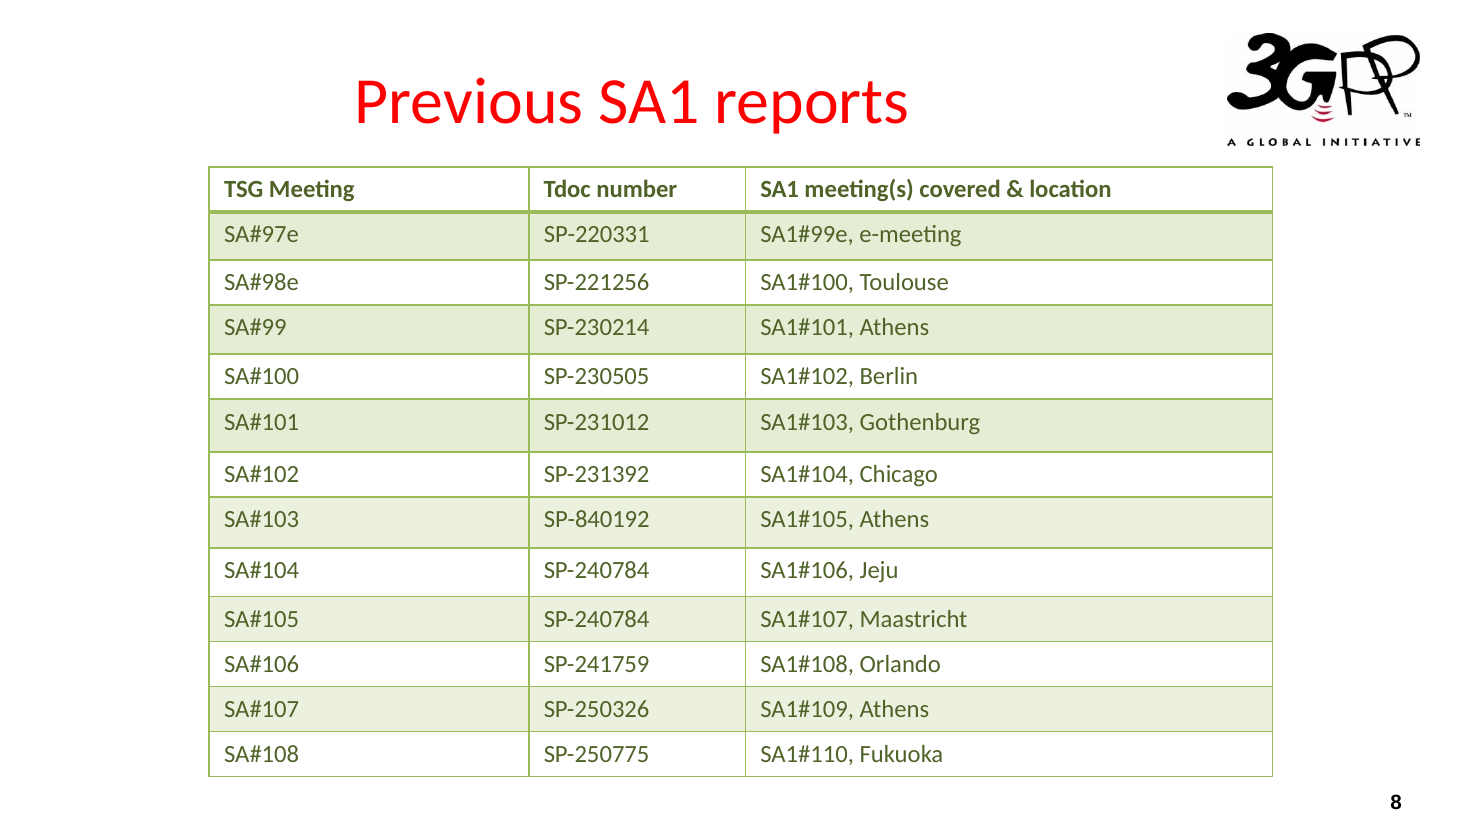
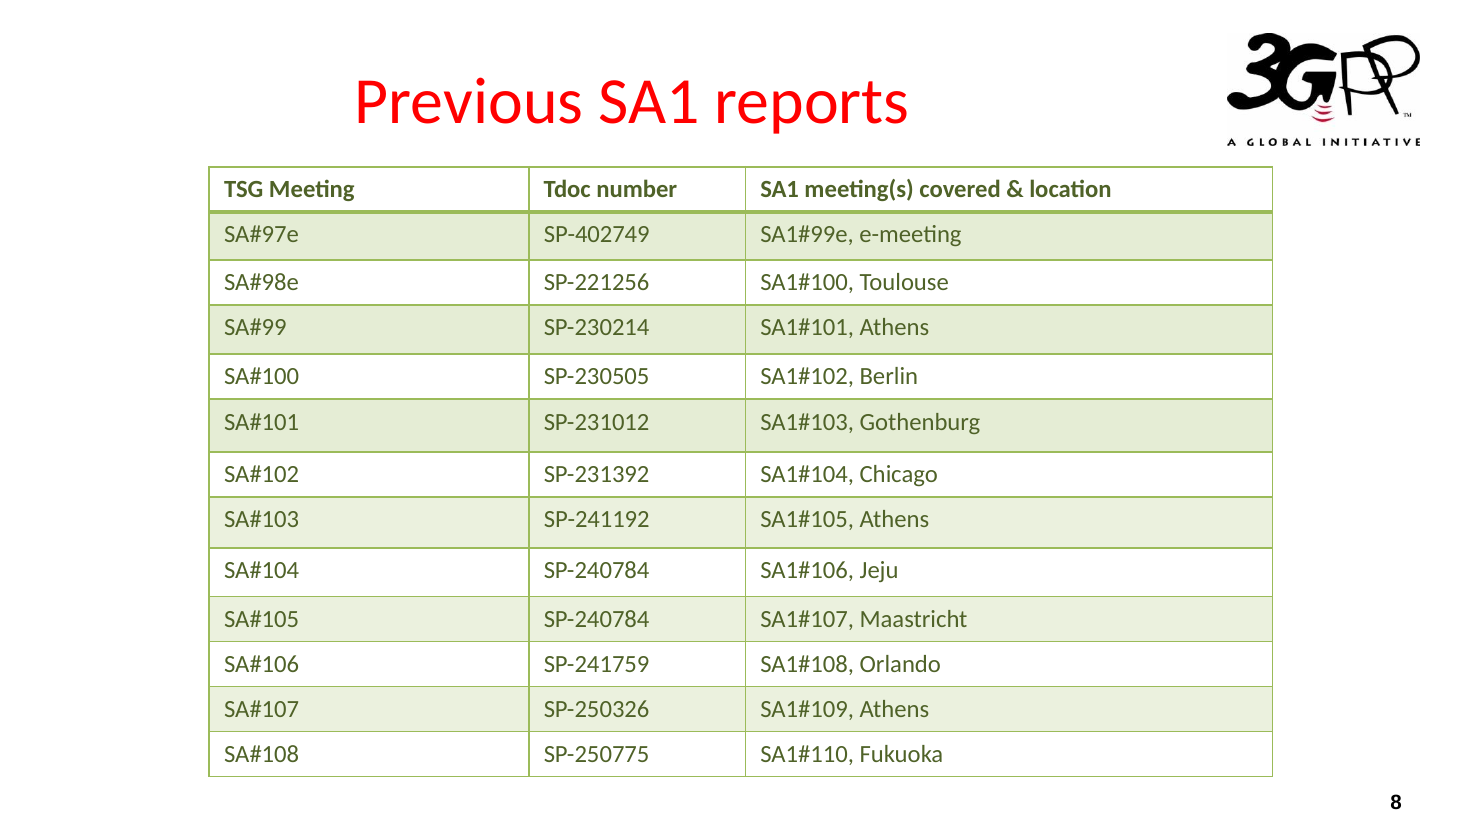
SP-220331: SP-220331 -> SP-402749 (597, 234)
SP-840192: SP-840192 -> SP-241192 (597, 519)
